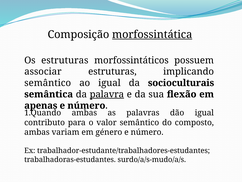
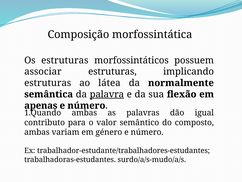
morfossintática underline: present -> none (152, 34)
semântico: semântico -> estruturas (48, 83)
ao igual: igual -> látea (109, 83)
socioculturais: socioculturais -> normalmente (181, 83)
